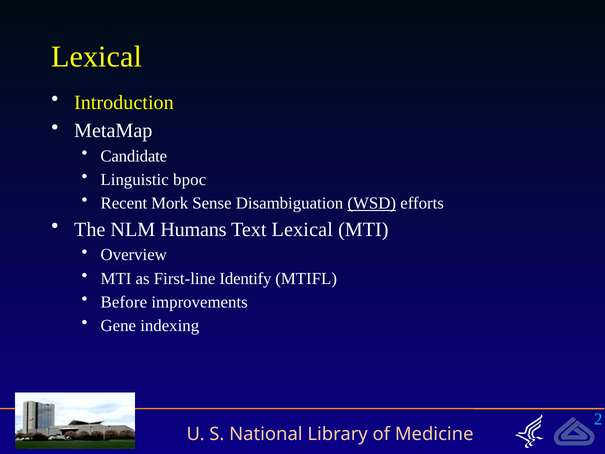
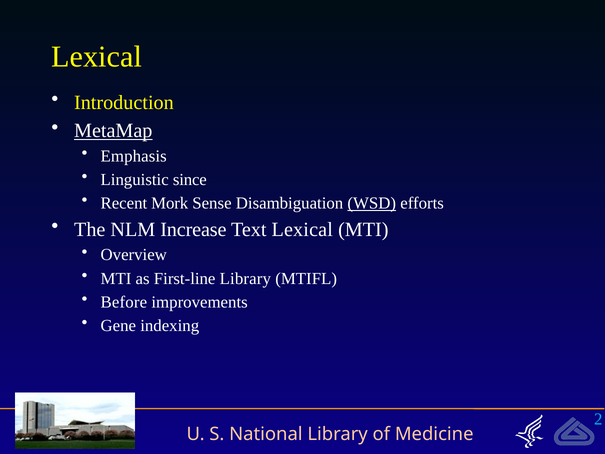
MetaMap underline: none -> present (113, 131)
Candidate: Candidate -> Emphasis (134, 156)
bpoc: bpoc -> since (190, 179)
Humans: Humans -> Increase (193, 229)
First-line Identify: Identify -> Library (245, 278)
